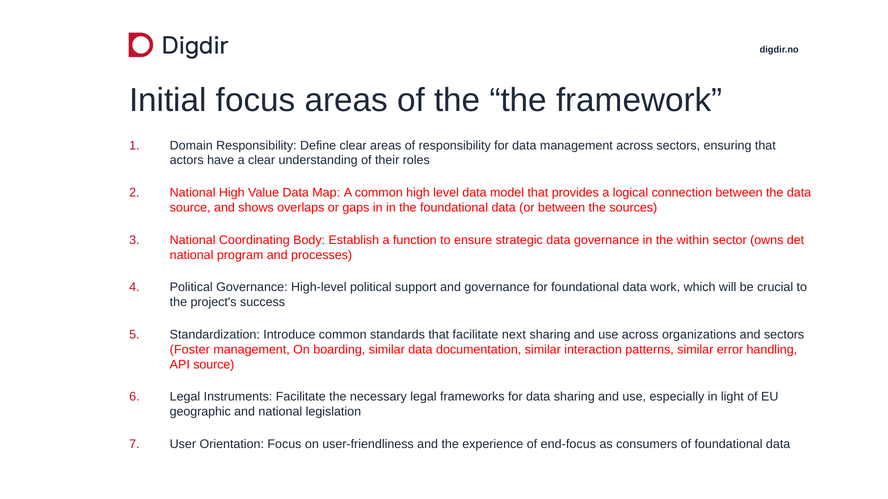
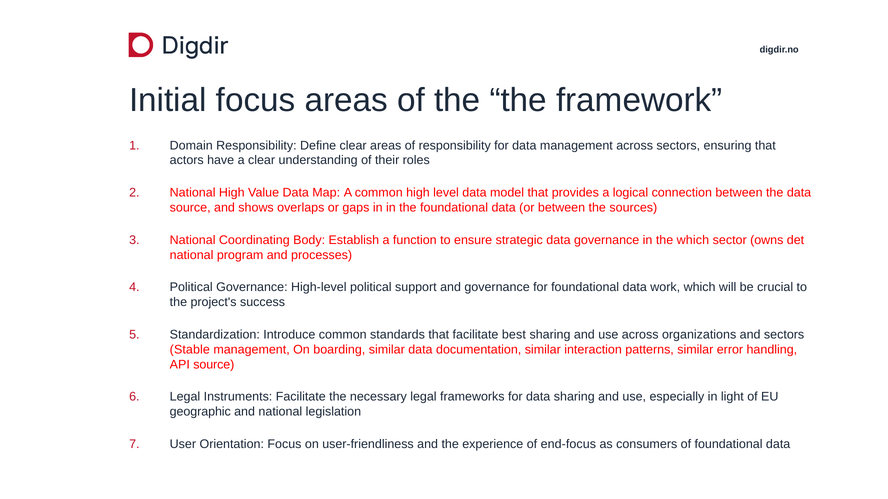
the within: within -> which (693, 240)
next: next -> best (514, 335)
Foster: Foster -> Stable (190, 350)
